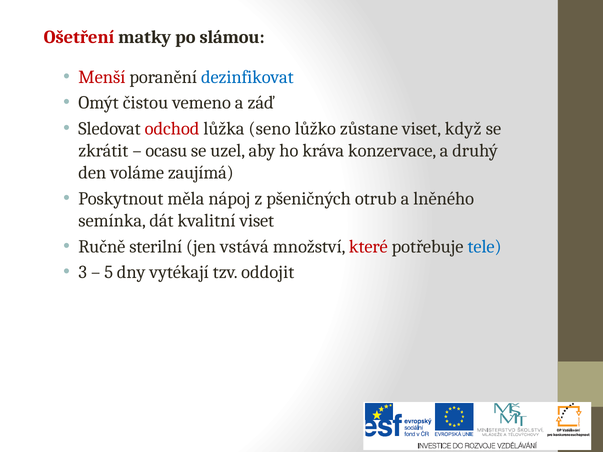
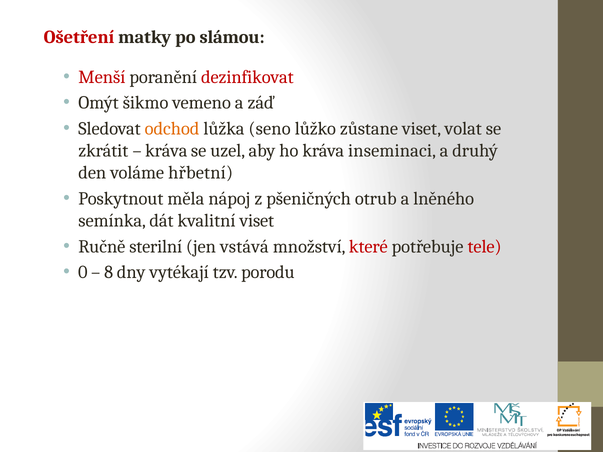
dezinfikovat colour: blue -> red (247, 77)
čistou: čistou -> šikmo (146, 103)
odchod colour: red -> orange (172, 129)
když: když -> volat (463, 129)
ocasu: ocasu -> kráva (166, 151)
konzervace: konzervace -> inseminaci (392, 151)
zaujímá: zaujímá -> hřbetní (201, 173)
tele colour: blue -> red (485, 247)
3: 3 -> 0 (83, 272)
5: 5 -> 8 (109, 272)
oddojit: oddojit -> porodu (268, 272)
